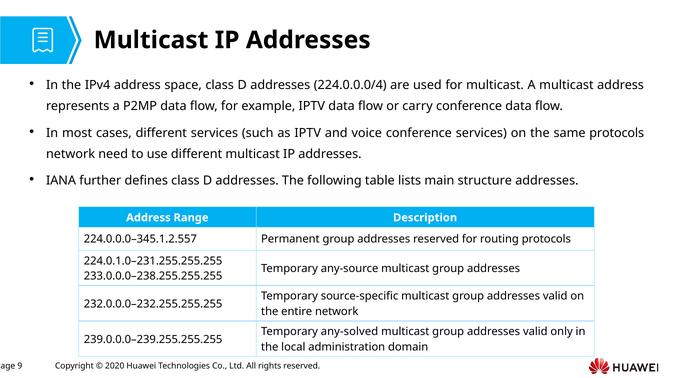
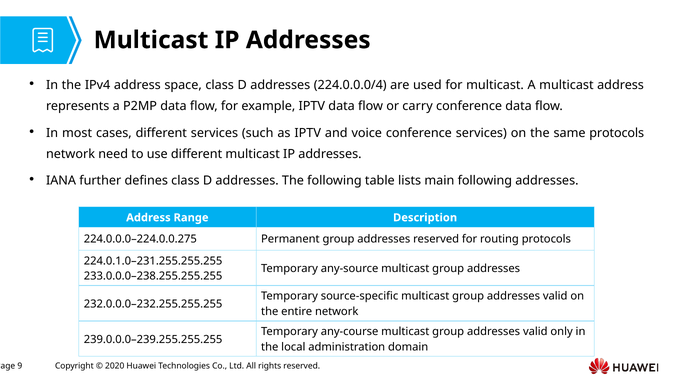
main structure: structure -> following (485, 181)
224.0.0.0–345.1.2.557: 224.0.0.0–345.1.2.557 -> 224.0.0.0–224.0.0.275 (140, 240)
any-solved: any-solved -> any-course (350, 332)
